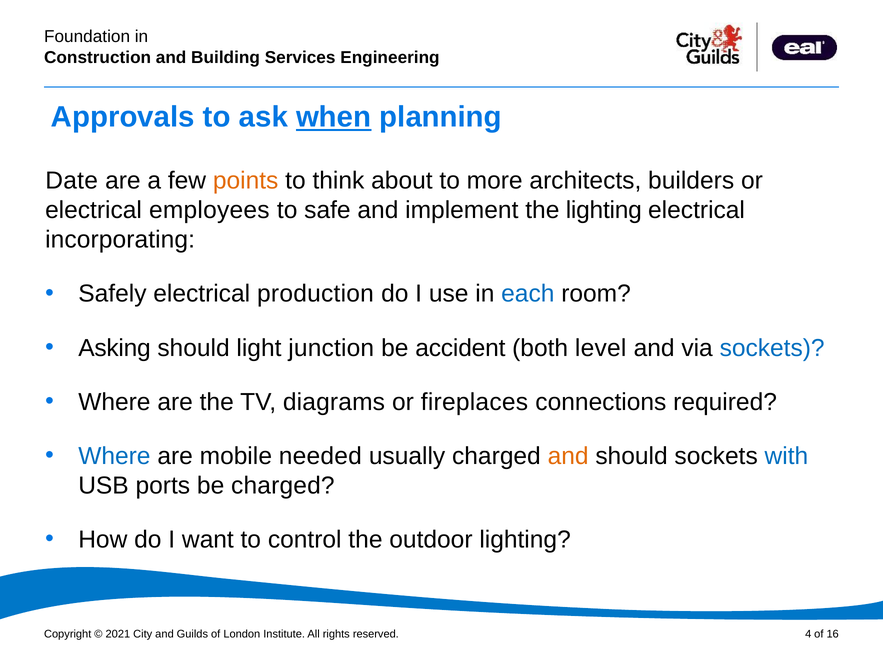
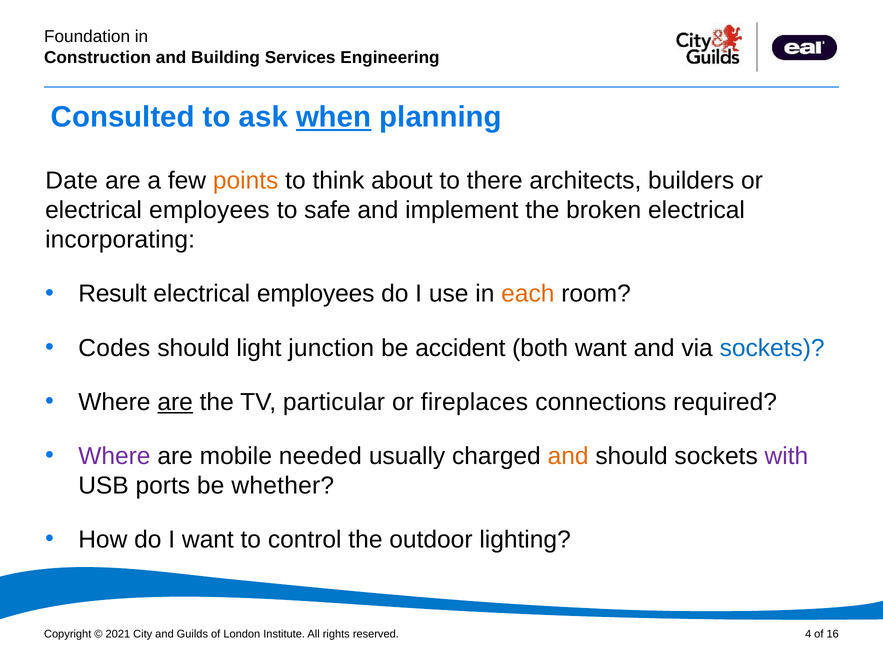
Approvals: Approvals -> Consulted (123, 117)
more: more -> there (495, 181)
the lighting: lighting -> broken (604, 210)
Safely: Safely -> Result (113, 294)
production: production -> employees (316, 294)
each colour: blue -> orange (528, 294)
Asking: Asking -> Codes (114, 348)
both level: level -> want (601, 348)
are underline: none -> present (175, 402)
diagrams: diagrams -> particular (334, 402)
Where colour: blue -> purple (114, 456)
with colour: blue -> purple (786, 456)
be charged: charged -> whether (283, 485)
